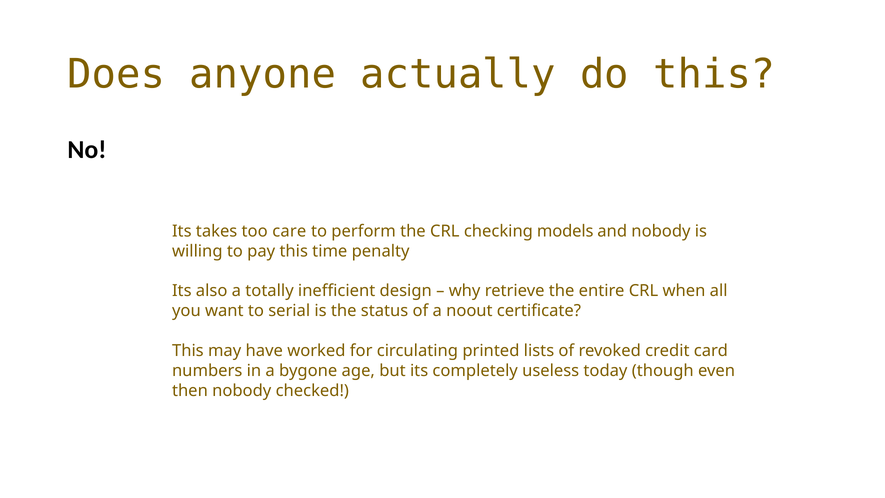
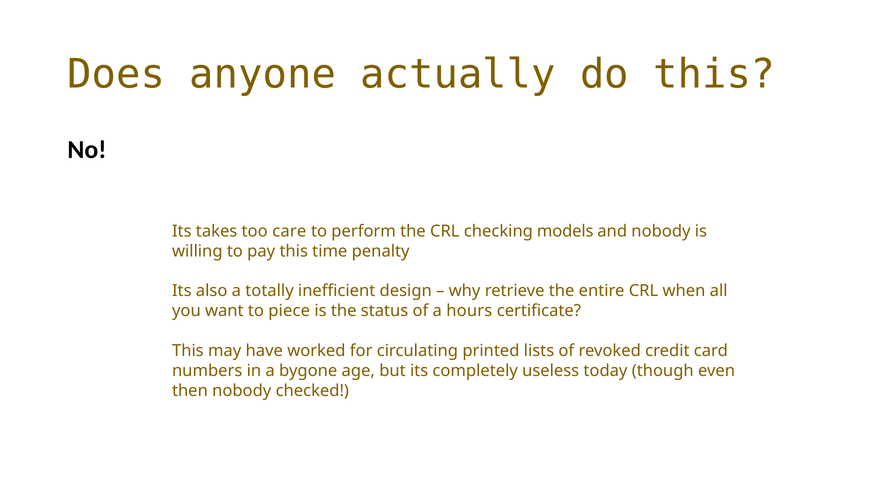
serial: serial -> piece (289, 311)
noout: noout -> hours (469, 311)
